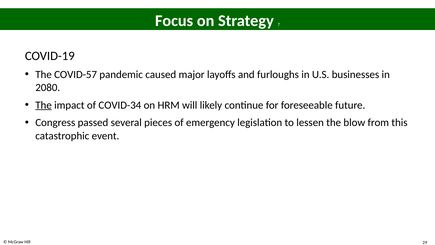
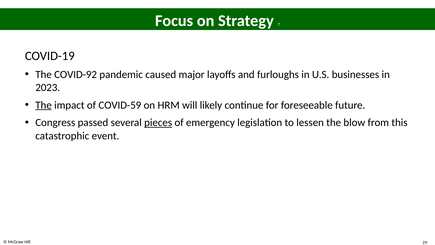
COVID-57: COVID-57 -> COVID-92 (76, 74)
2080: 2080 -> 2023 (48, 87)
COVID-34: COVID-34 -> COVID-59 (120, 105)
pieces underline: none -> present (158, 123)
